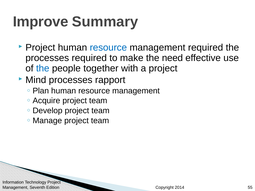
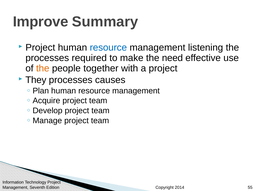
management required: required -> listening (206, 48)
the colour: blue -> orange (43, 68)
Mind: Mind -> They (36, 80)
rapport: rapport -> causes (110, 80)
